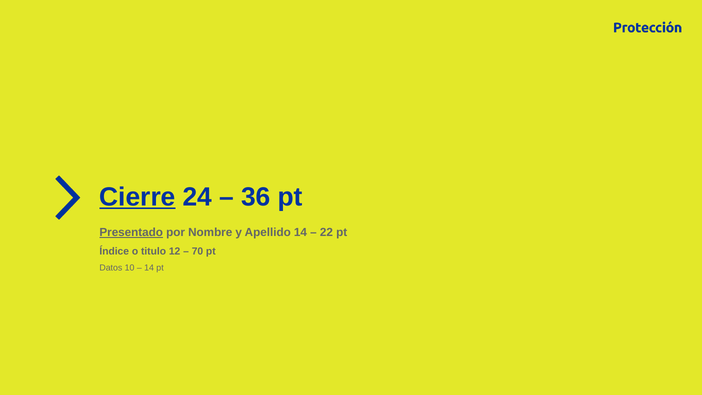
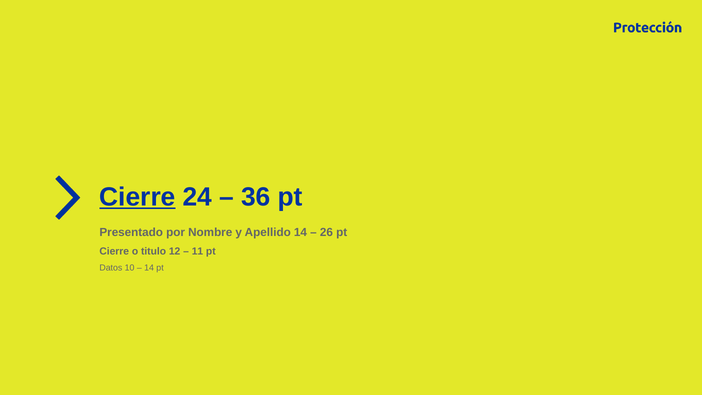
Presentado underline: present -> none (131, 233)
22: 22 -> 26 (326, 233)
Índice: Índice -> Cierre (114, 251)
70: 70 -> 11 (197, 251)
